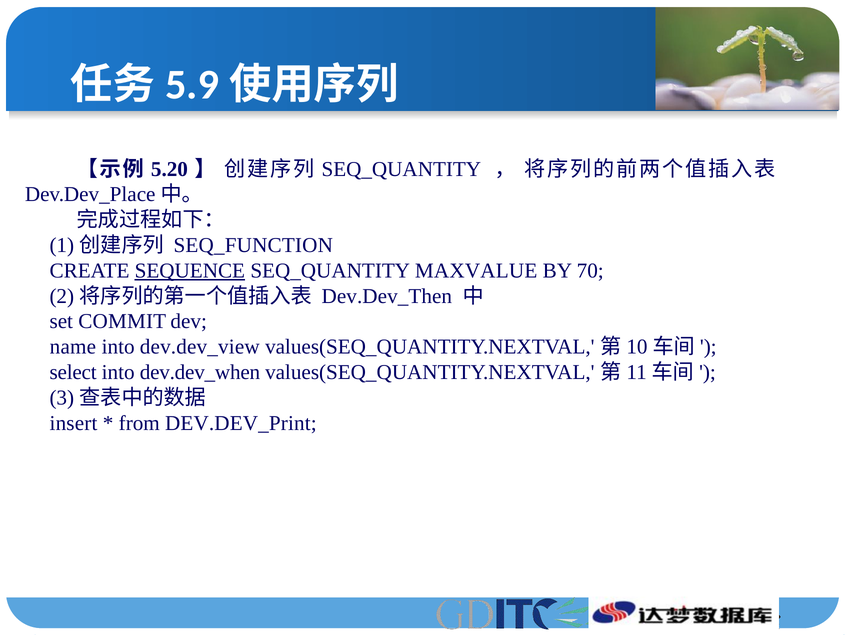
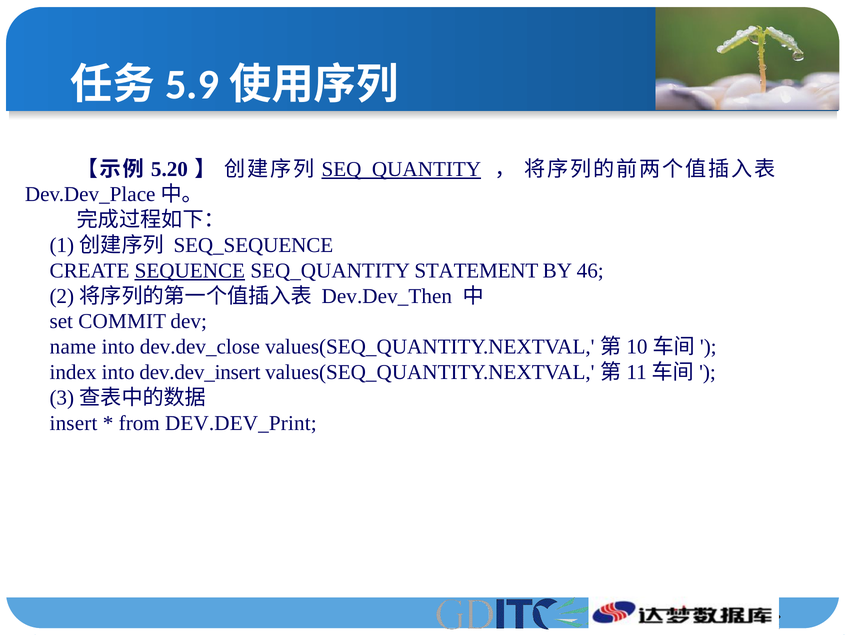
SEQ_QUANTITY underline: none -> present (401, 169)
SEQ_FUNCTION: SEQ_FUNCTION -> SEQ_SEQUENCE (253, 245)
MAXVALUE: MAXVALUE -> STATEMENT (476, 271)
70: 70 -> 46 (590, 271)
dev.dev_view: dev.dev_view -> dev.dev_close (200, 347)
select: select -> index (73, 372)
dev.dev_when: dev.dev_when -> dev.dev_insert (200, 372)
